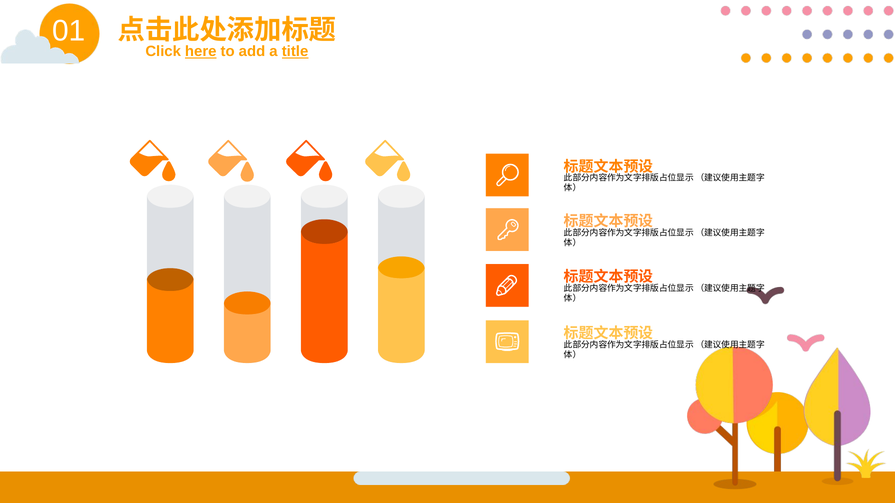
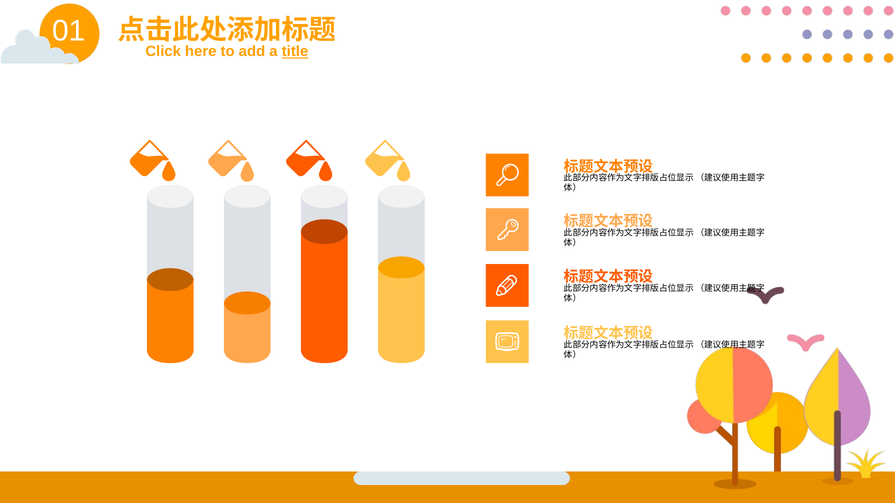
here underline: present -> none (201, 51)
